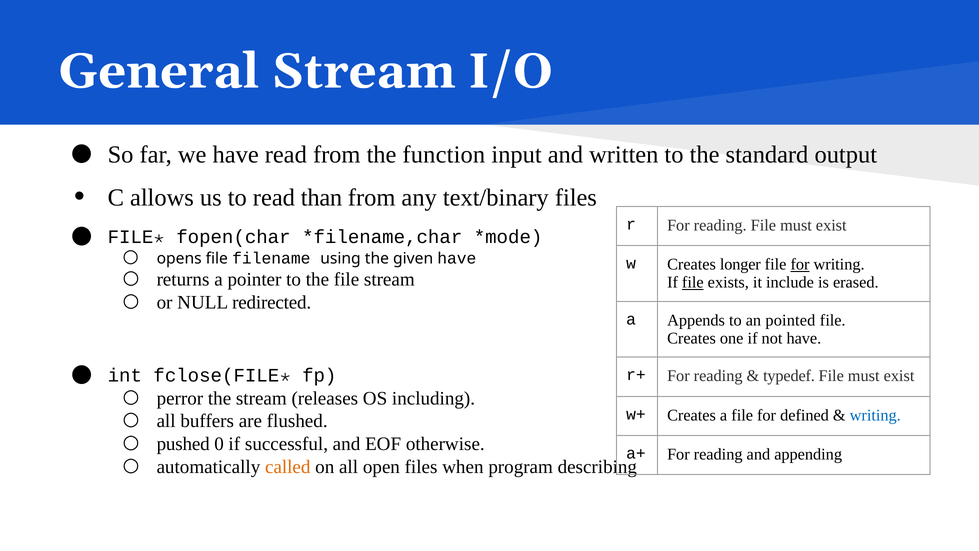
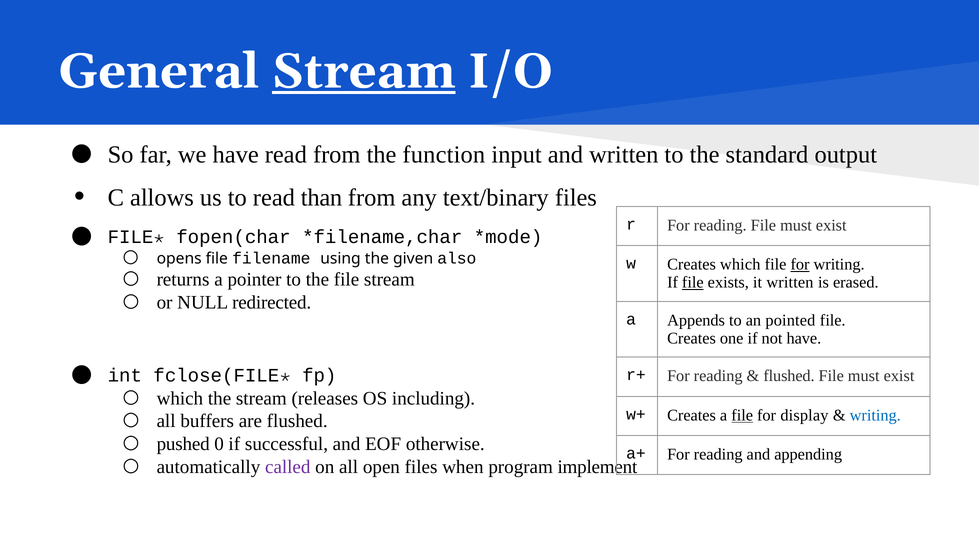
Stream underline: none -> present (364, 71)
given have: have -> also (457, 258)
Creates longer: longer -> which (740, 264)
it include: include -> written (790, 282)
typedef: typedef -> flushed (789, 376)
perror: perror -> which (180, 398)
file underline: none -> present (742, 415)
defined: defined -> display (804, 415)
called colour: orange -> purple (288, 467)
describing: describing -> implement (597, 467)
